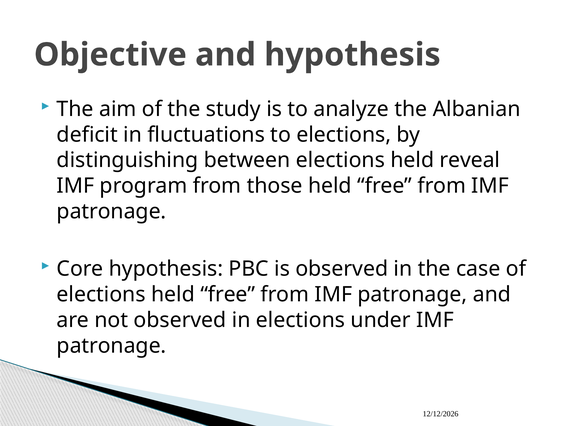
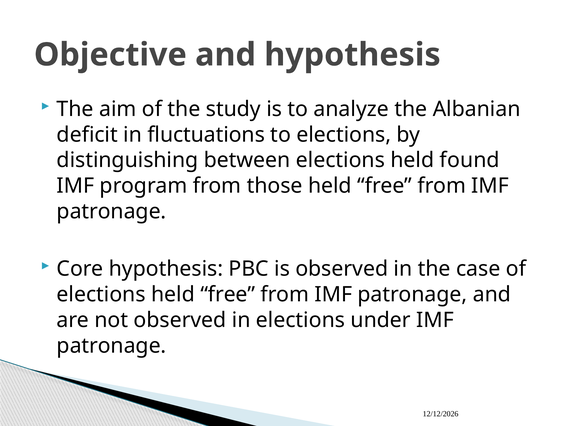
reveal: reveal -> found (470, 160)
